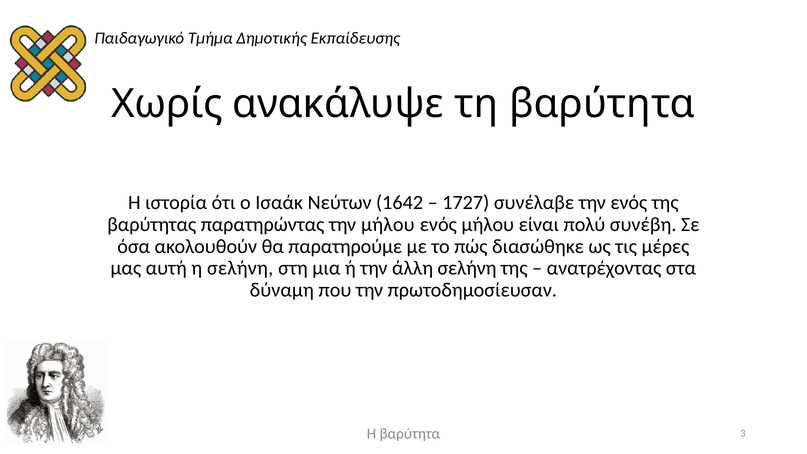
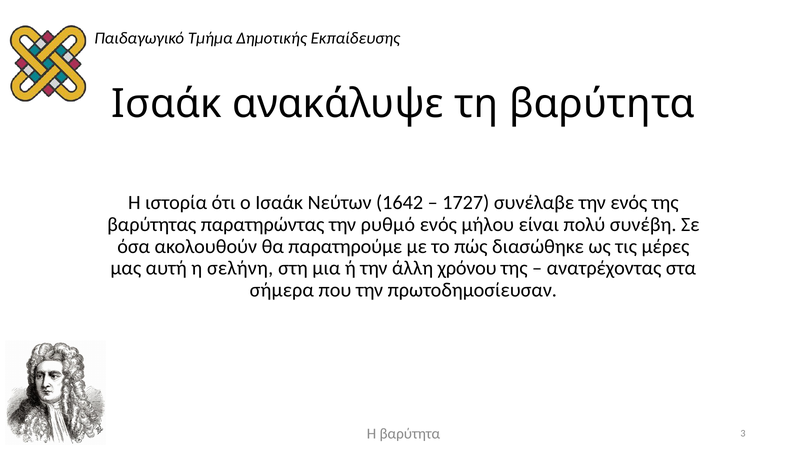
Χωρίς: Χωρίς -> Ισαάκ (167, 104)
την μήλου: μήλου -> ρυθμό (388, 225)
άλλη σελήνη: σελήνη -> χρόνου (467, 268)
δύναμη: δύναμη -> σήμερα (282, 290)
